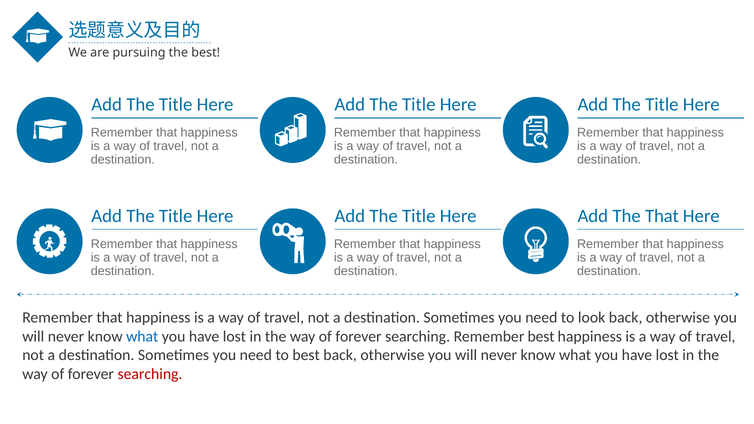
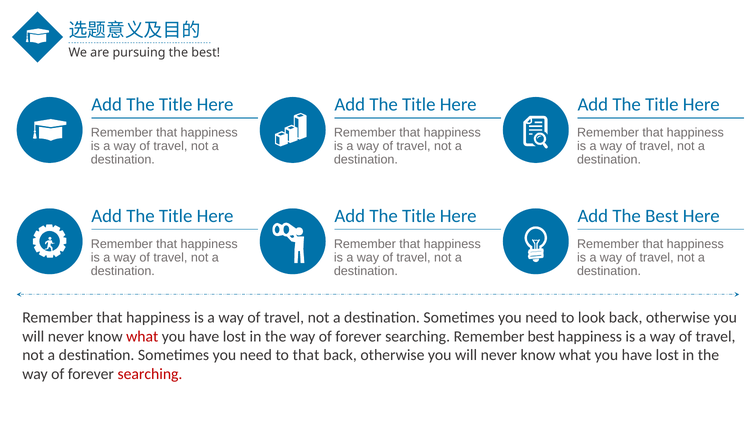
Add The That: That -> Best (662, 216)
what colour: blue -> red (142, 337)
to best: best -> that (306, 355)
